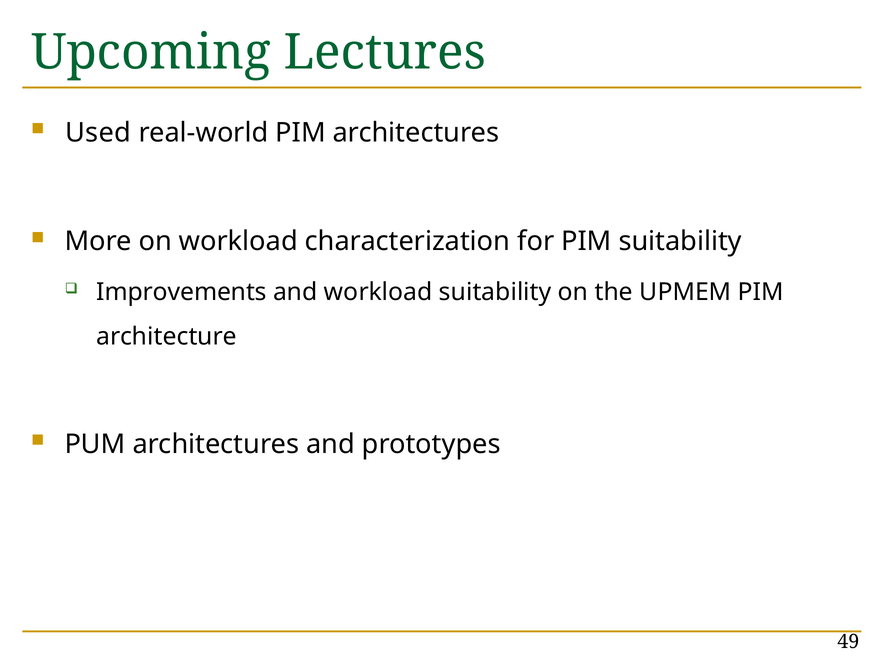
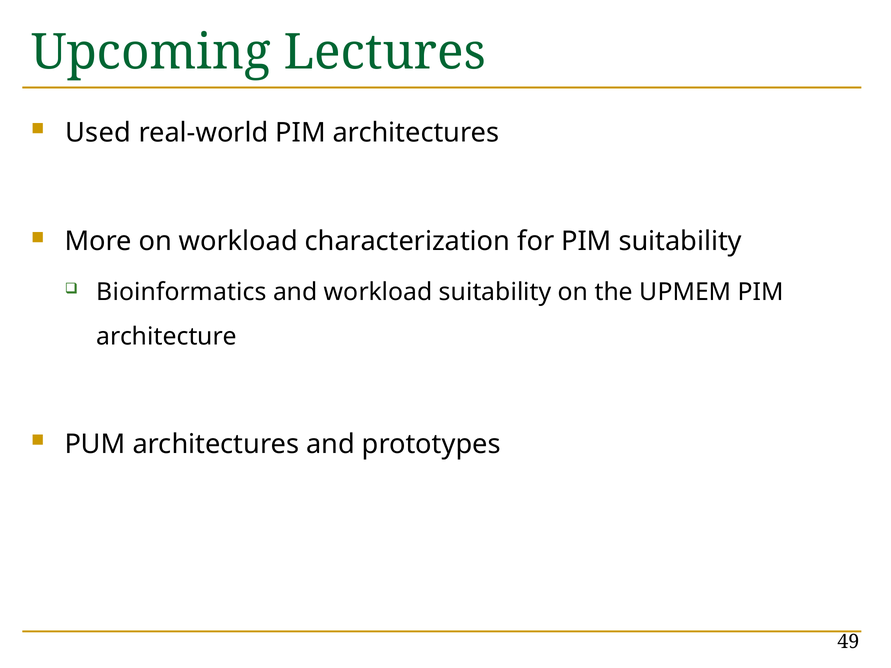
Improvements: Improvements -> Bioinformatics (181, 292)
